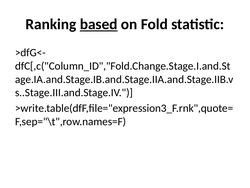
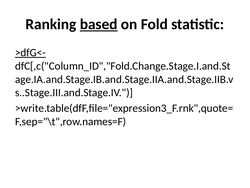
>dfG<- underline: none -> present (30, 52)
